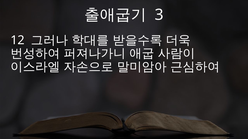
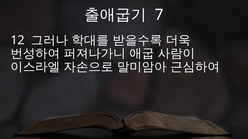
3: 3 -> 7 (159, 15)
